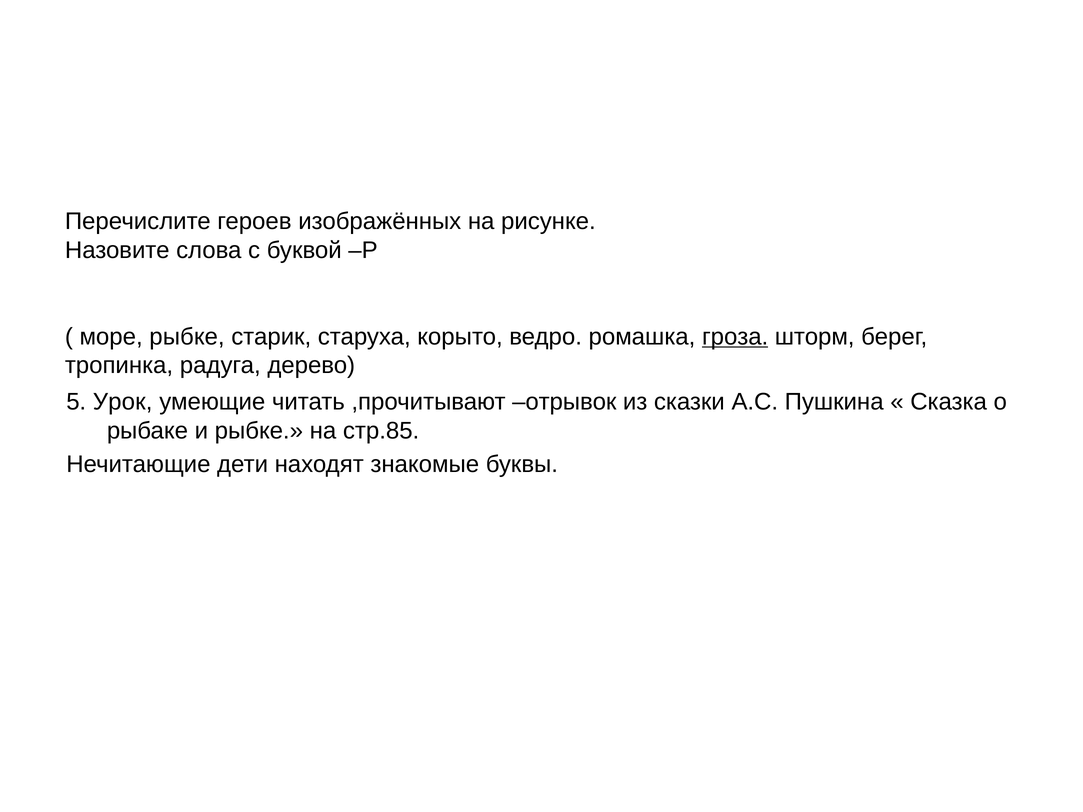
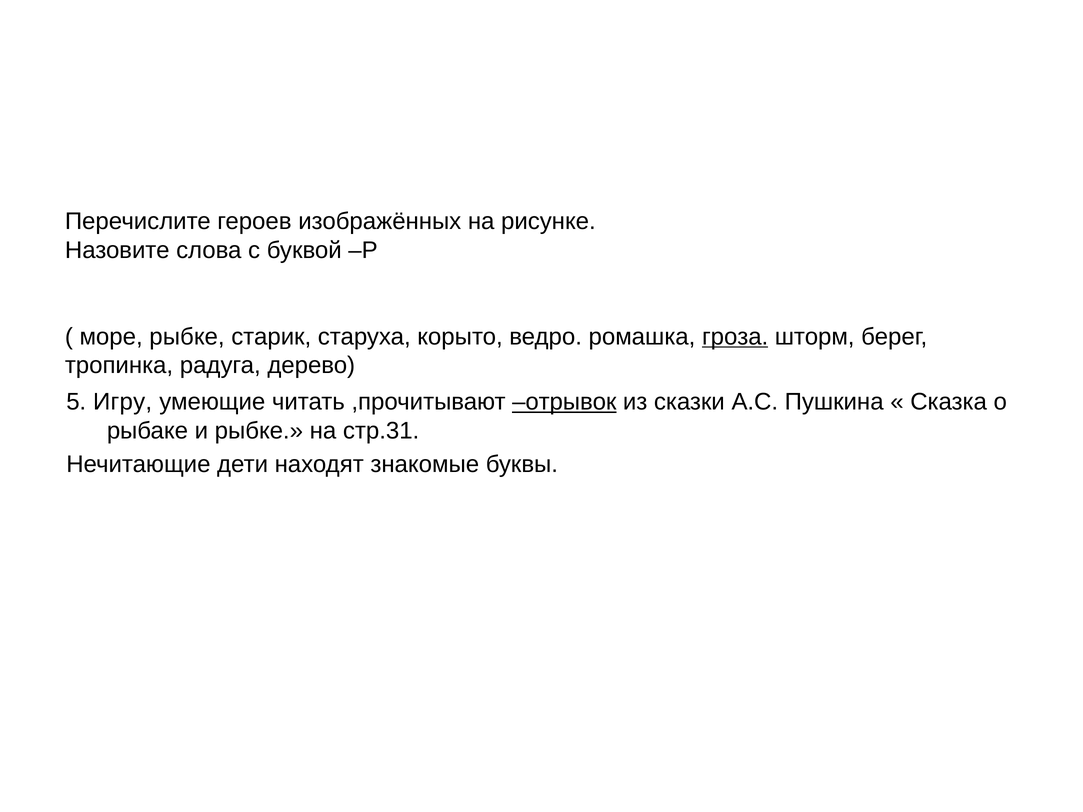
Урок: Урок -> Игру (123, 402)
отрывок underline: none -> present (564, 402)
стр.85: стр.85 -> стр.31 (381, 431)
